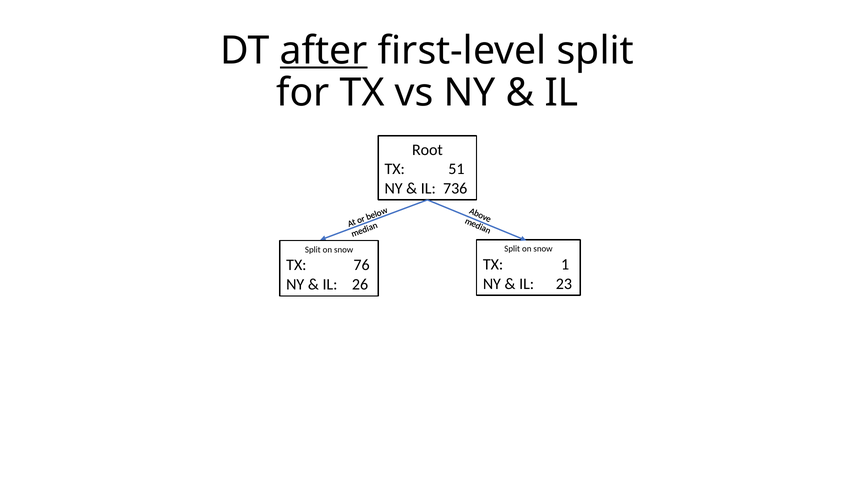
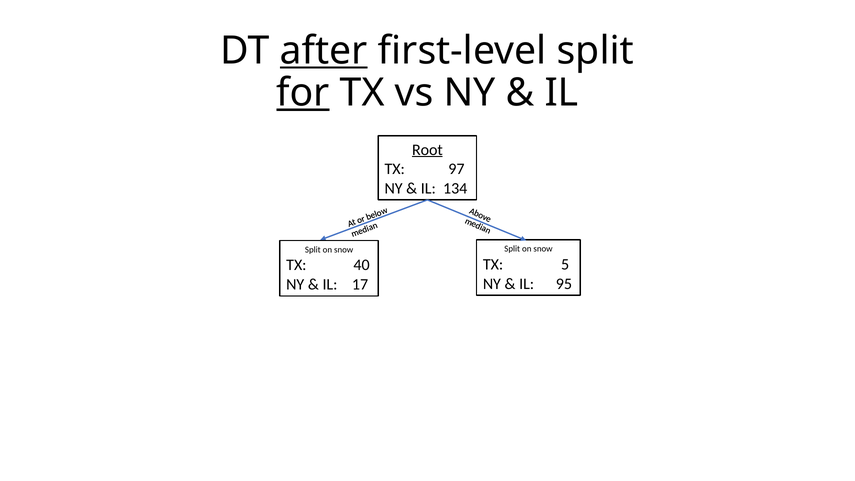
for underline: none -> present (303, 93)
Root underline: none -> present (427, 150)
51: 51 -> 97 (456, 169)
736: 736 -> 134 (455, 188)
1: 1 -> 5 (565, 264)
76: 76 -> 40 (362, 265)
23: 23 -> 95 (564, 284)
26: 26 -> 17 (360, 284)
